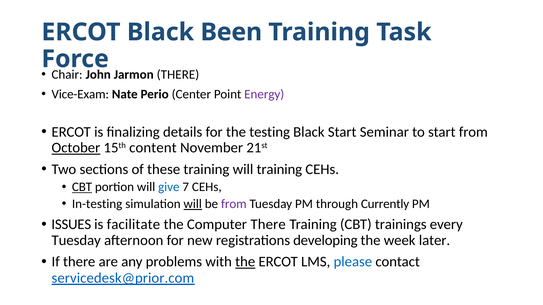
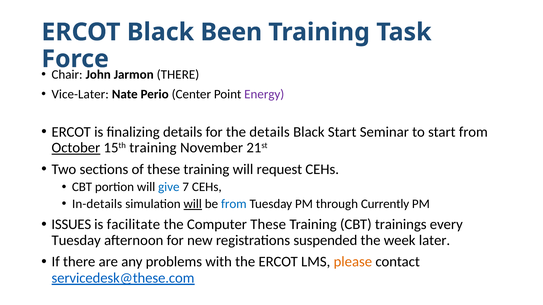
Vice-Exam: Vice-Exam -> Vice-Later (80, 94)
the testing: testing -> details (270, 132)
15th content: content -> training (153, 148)
will training: training -> request (279, 169)
CBT underline: present -> none (82, 187)
In-testing: In-testing -> In-details (97, 204)
from colour: purple -> blue (234, 204)
Computer There: There -> These (268, 225)
developing: developing -> suspended (325, 241)
the underline: present -> none (245, 262)
please colour: blue -> orange (353, 262)
servicedesk@prior.com: servicedesk@prior.com -> servicedesk@these.com (123, 278)
